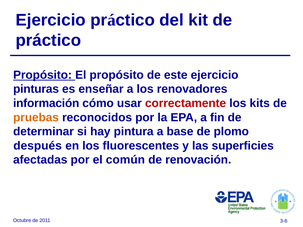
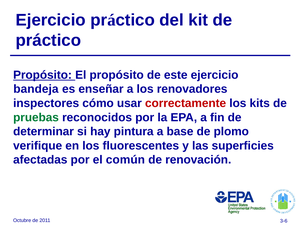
pinturas: pinturas -> bandeja (36, 89)
información: información -> inspectores (46, 103)
pruebas colour: orange -> green (36, 118)
después: después -> verifique (38, 146)
